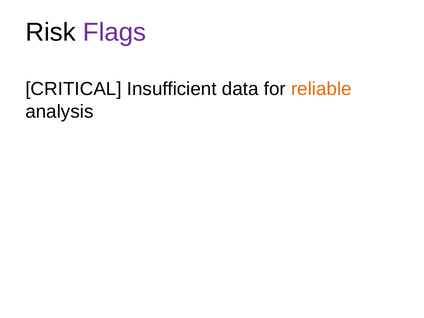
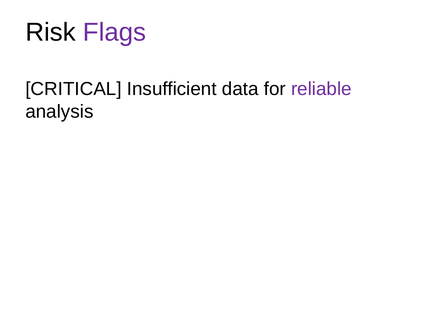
reliable colour: orange -> purple (321, 89)
